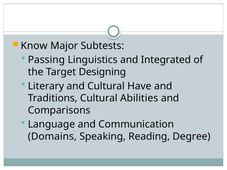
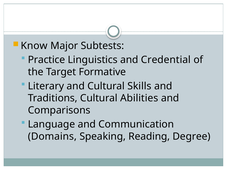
Passing: Passing -> Practice (46, 60)
Integrated: Integrated -> Credential (166, 60)
Designing: Designing -> Formative (102, 72)
Have: Have -> Skills (139, 86)
